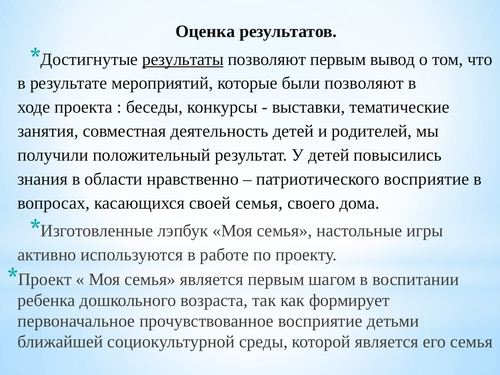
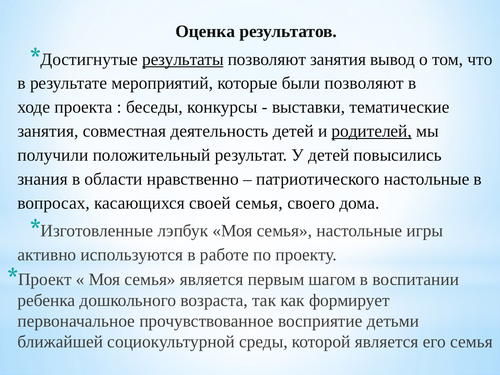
позволяют первым: первым -> занятия (338, 59)
родителей underline: none -> present (372, 131)
патриотического восприятие: восприятие -> настольные (427, 179)
